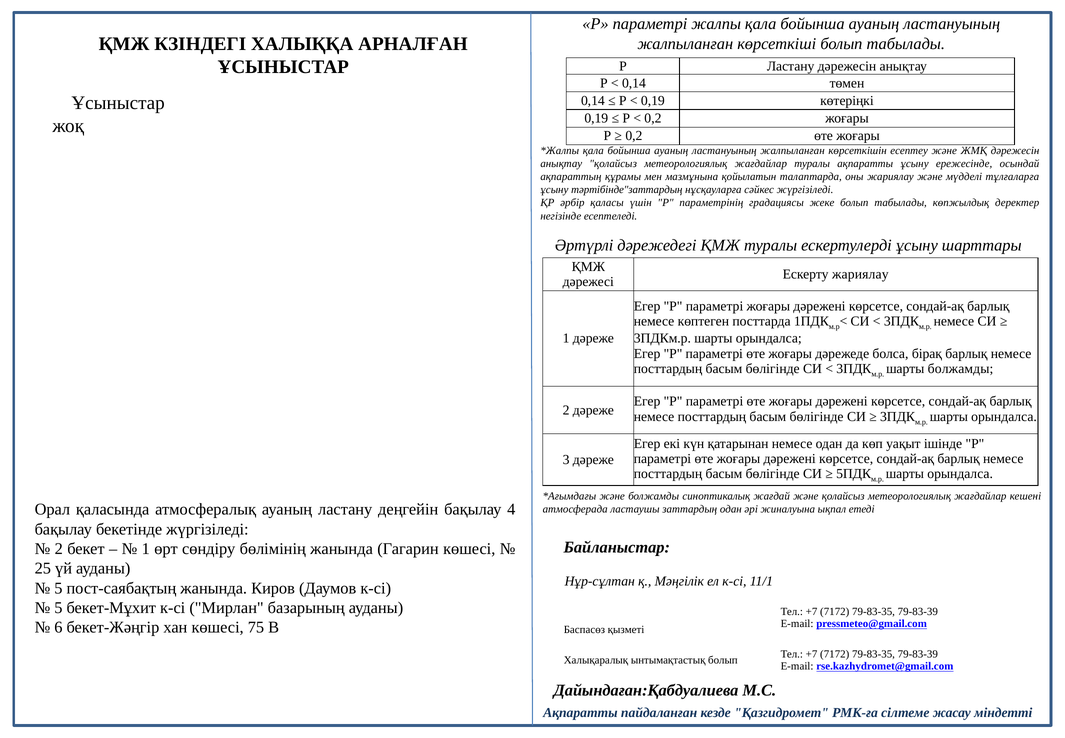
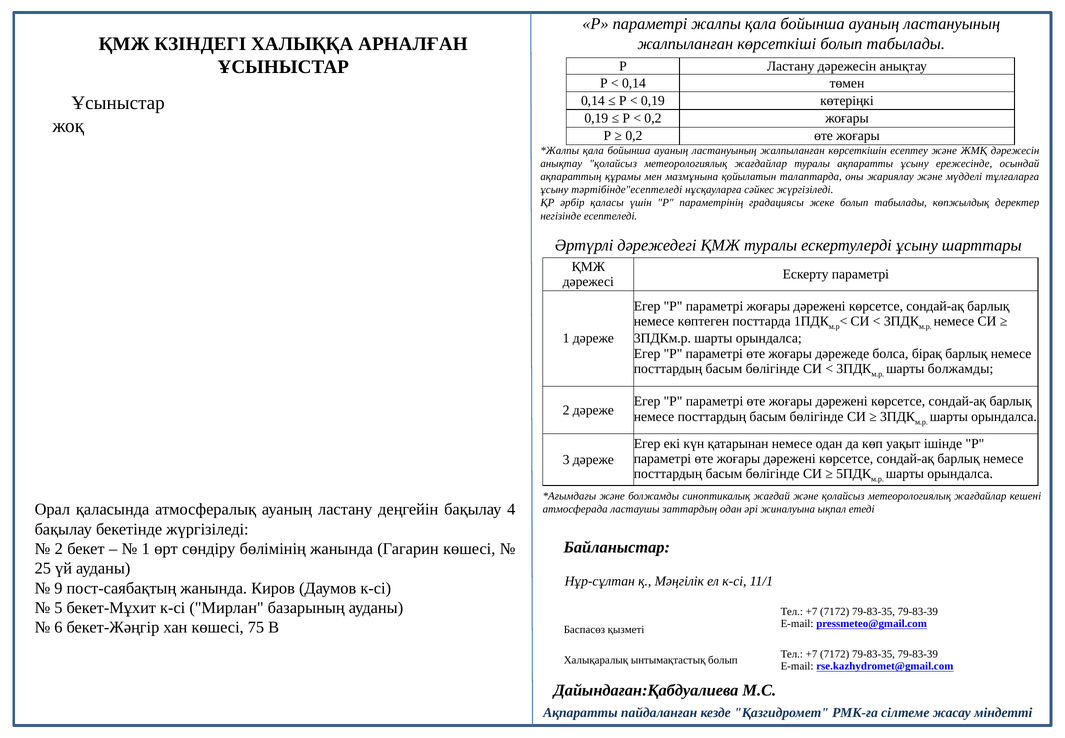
тәртібінде"заттардың: тәртібінде"заттардың -> тәртібінде"есептеледі (627, 190)
Ескерту жариялау: жариялау -> параметрі (860, 274)
5: 5 -> 9 (58, 588)
